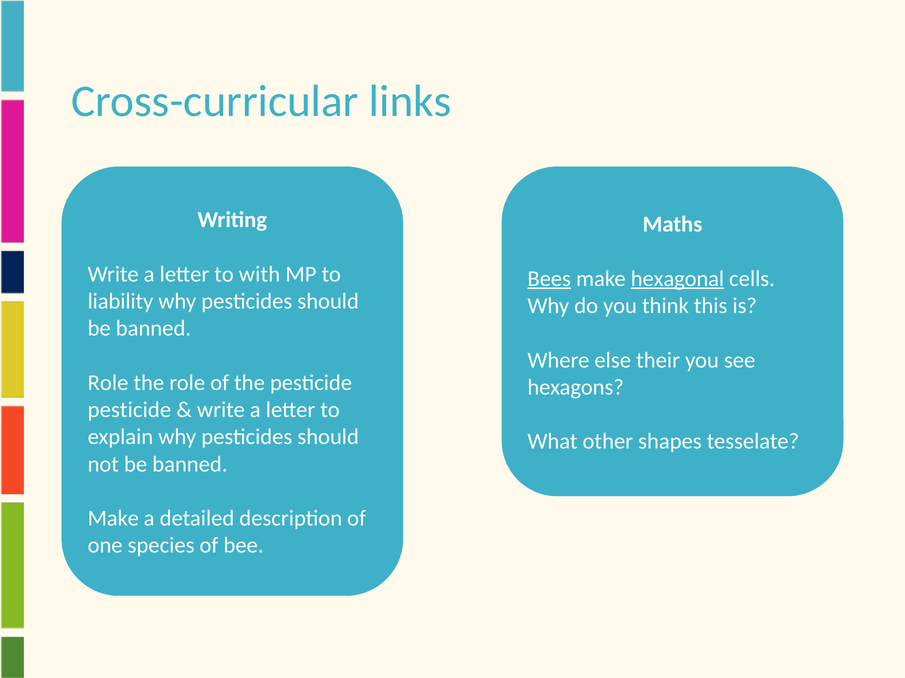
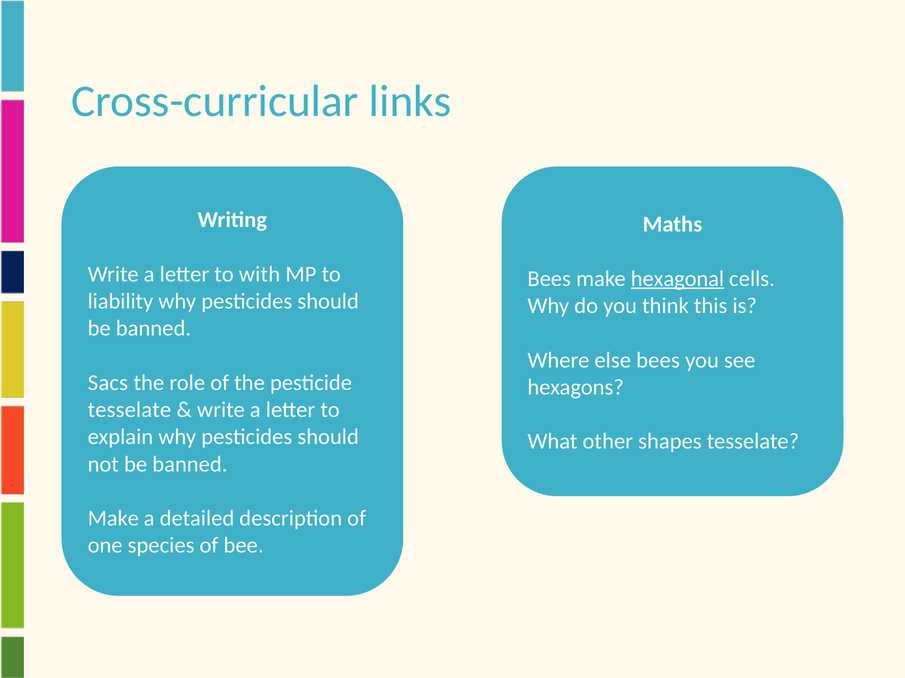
Bees underline: present -> none (549, 279)
else their: their -> bees (658, 360)
Role: Role -> Sacs (108, 383)
pesticide: pesticide -> tesselate (129, 410)
